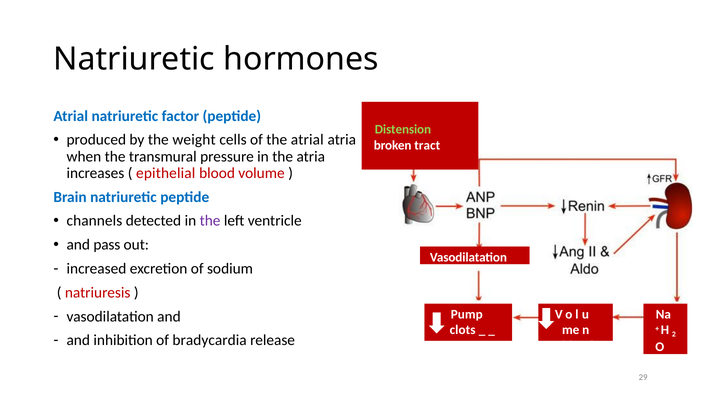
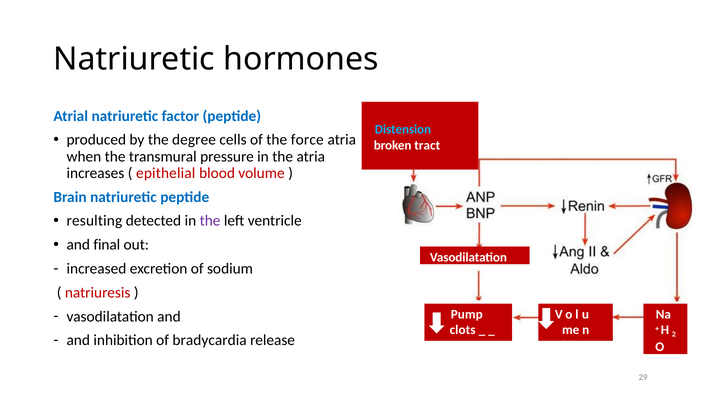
Distension colour: light green -> light blue (403, 129)
weight: weight -> degree (194, 140)
the atrial: atrial -> force (307, 140)
channels: channels -> resulting (94, 220)
pass: pass -> final (107, 244)
